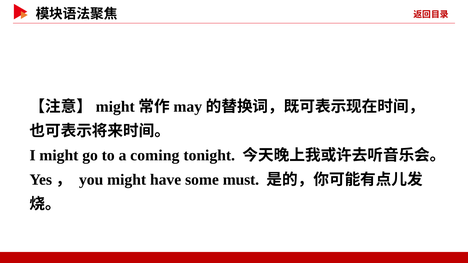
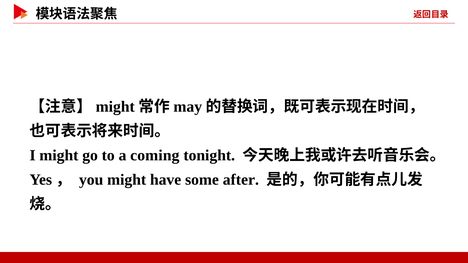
must: must -> after (241, 180)
